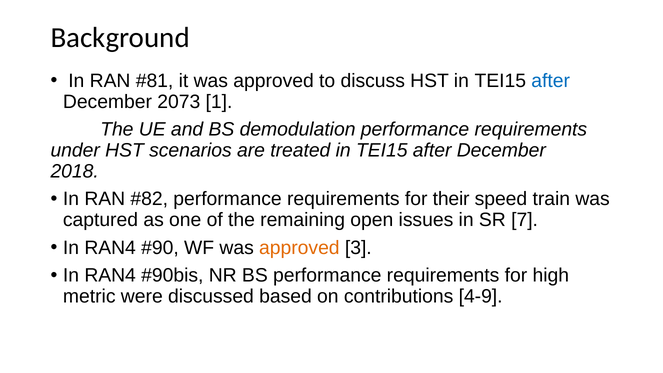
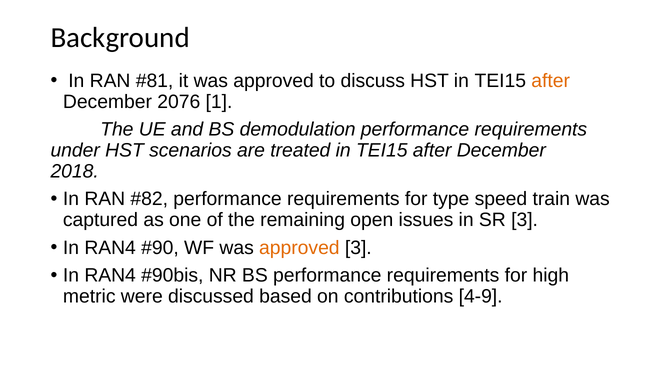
after colour: blue -> orange (551, 81)
2073: 2073 -> 2076 (179, 102)
their: their -> type (451, 199)
SR 7: 7 -> 3 (525, 220)
